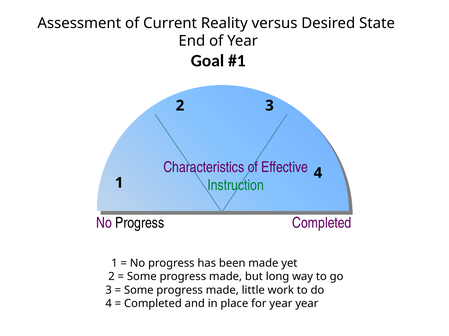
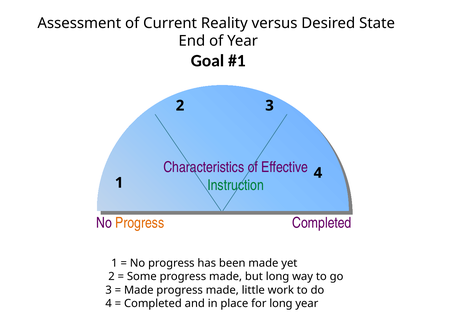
Progress colour: black -> orange (140, 224)
Some: Some -> Made (139, 291)
for year: year -> long (281, 304)
